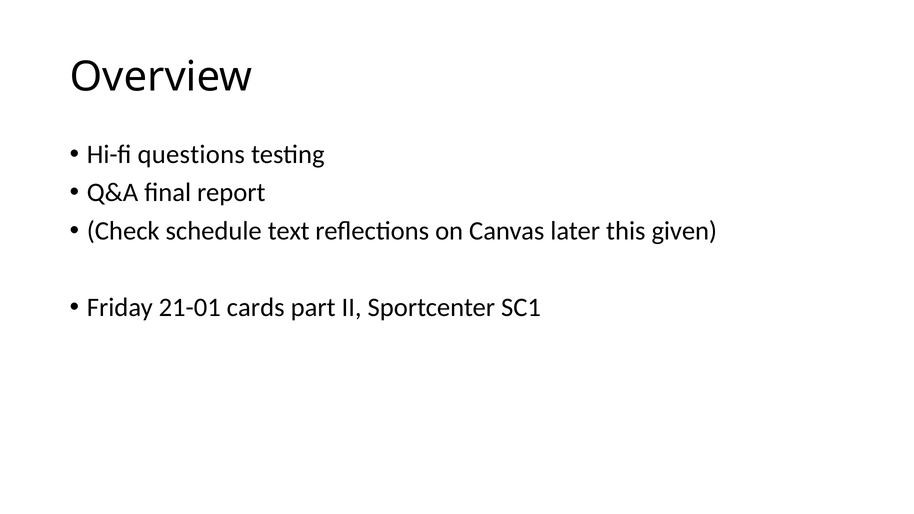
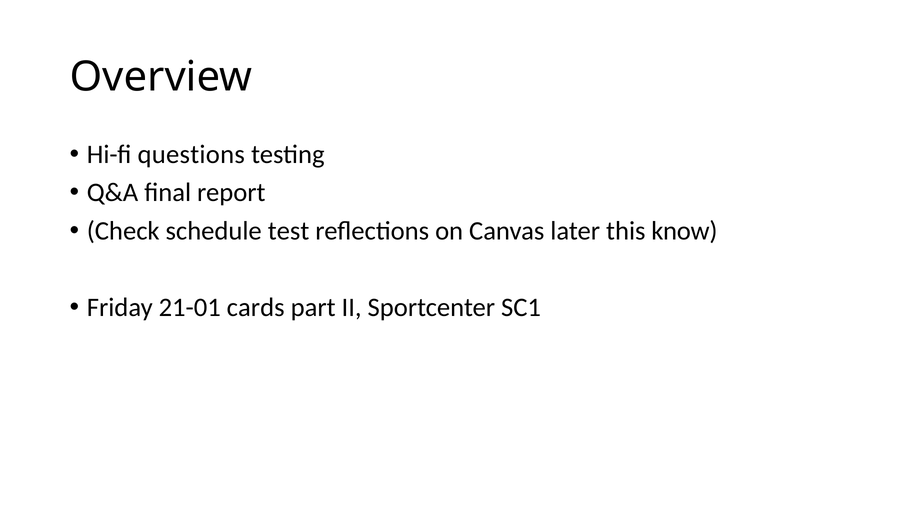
text: text -> test (289, 231)
given: given -> know (684, 231)
